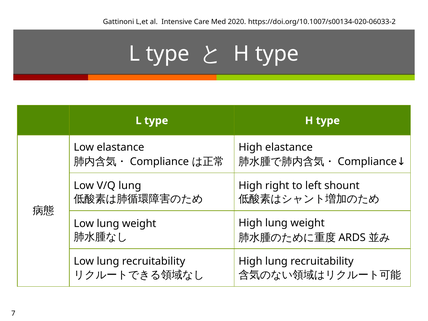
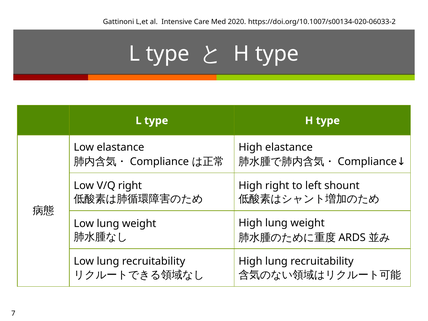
V/Q lung: lung -> right (130, 186)
